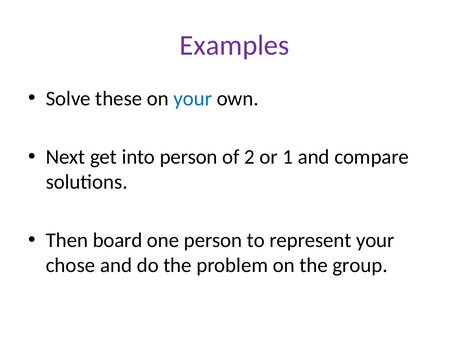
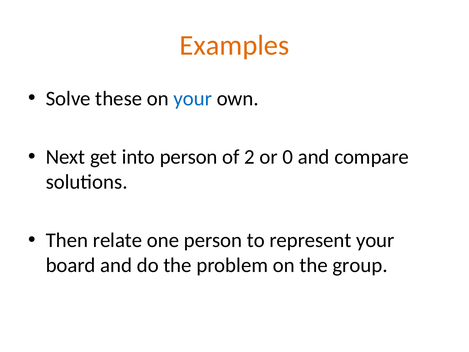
Examples colour: purple -> orange (234, 45)
1: 1 -> 0 (288, 157)
board: board -> relate (118, 240)
chose: chose -> board (71, 265)
